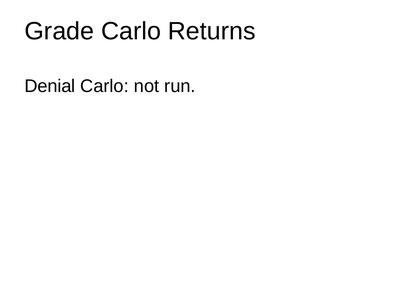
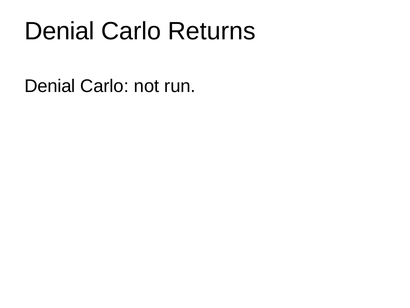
Grade: Grade -> Denial (59, 31)
